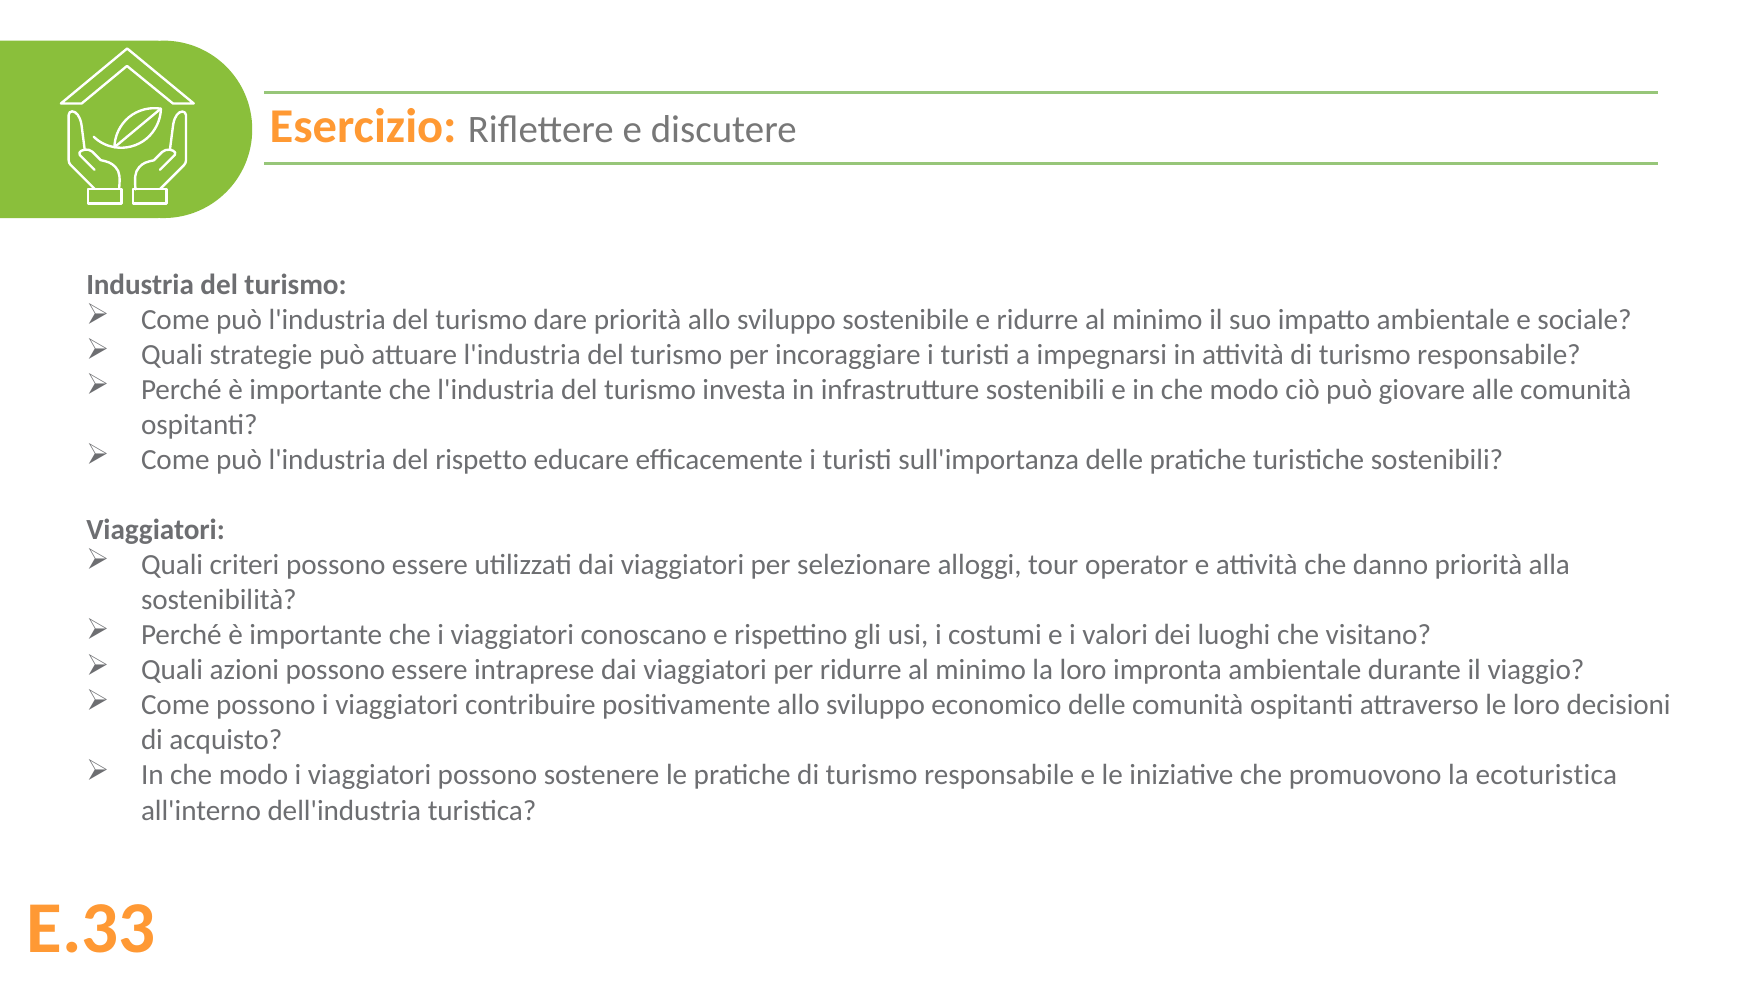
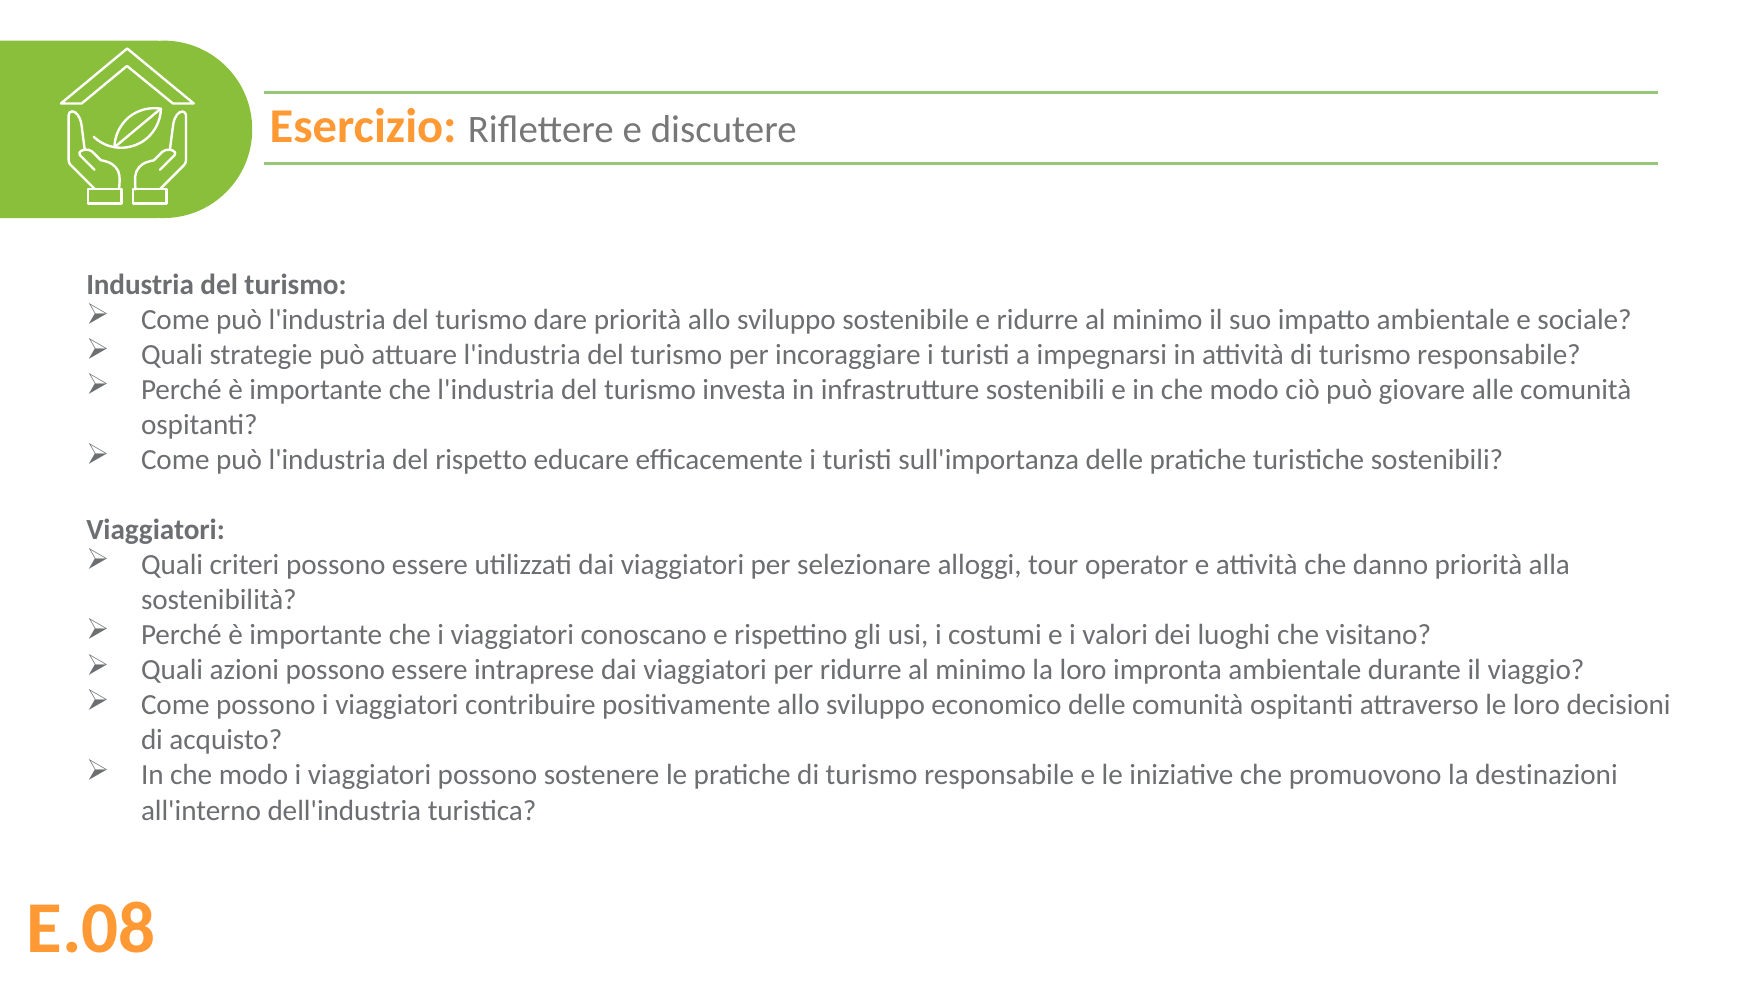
ecoturistica: ecoturistica -> destinazioni (1547, 775)
E.33: E.33 -> E.08 (91, 929)
